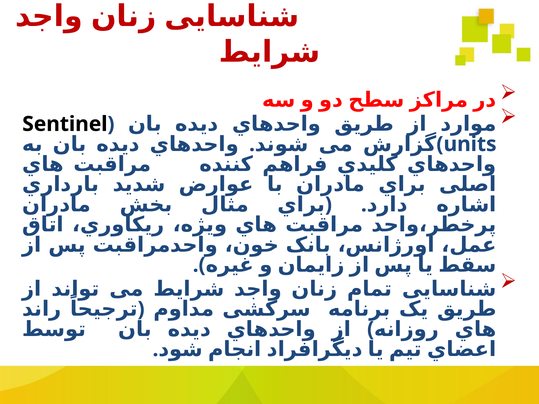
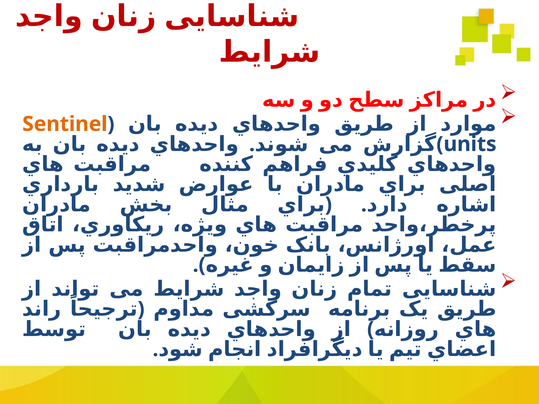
Sentinel colour: black -> orange (65, 124)
